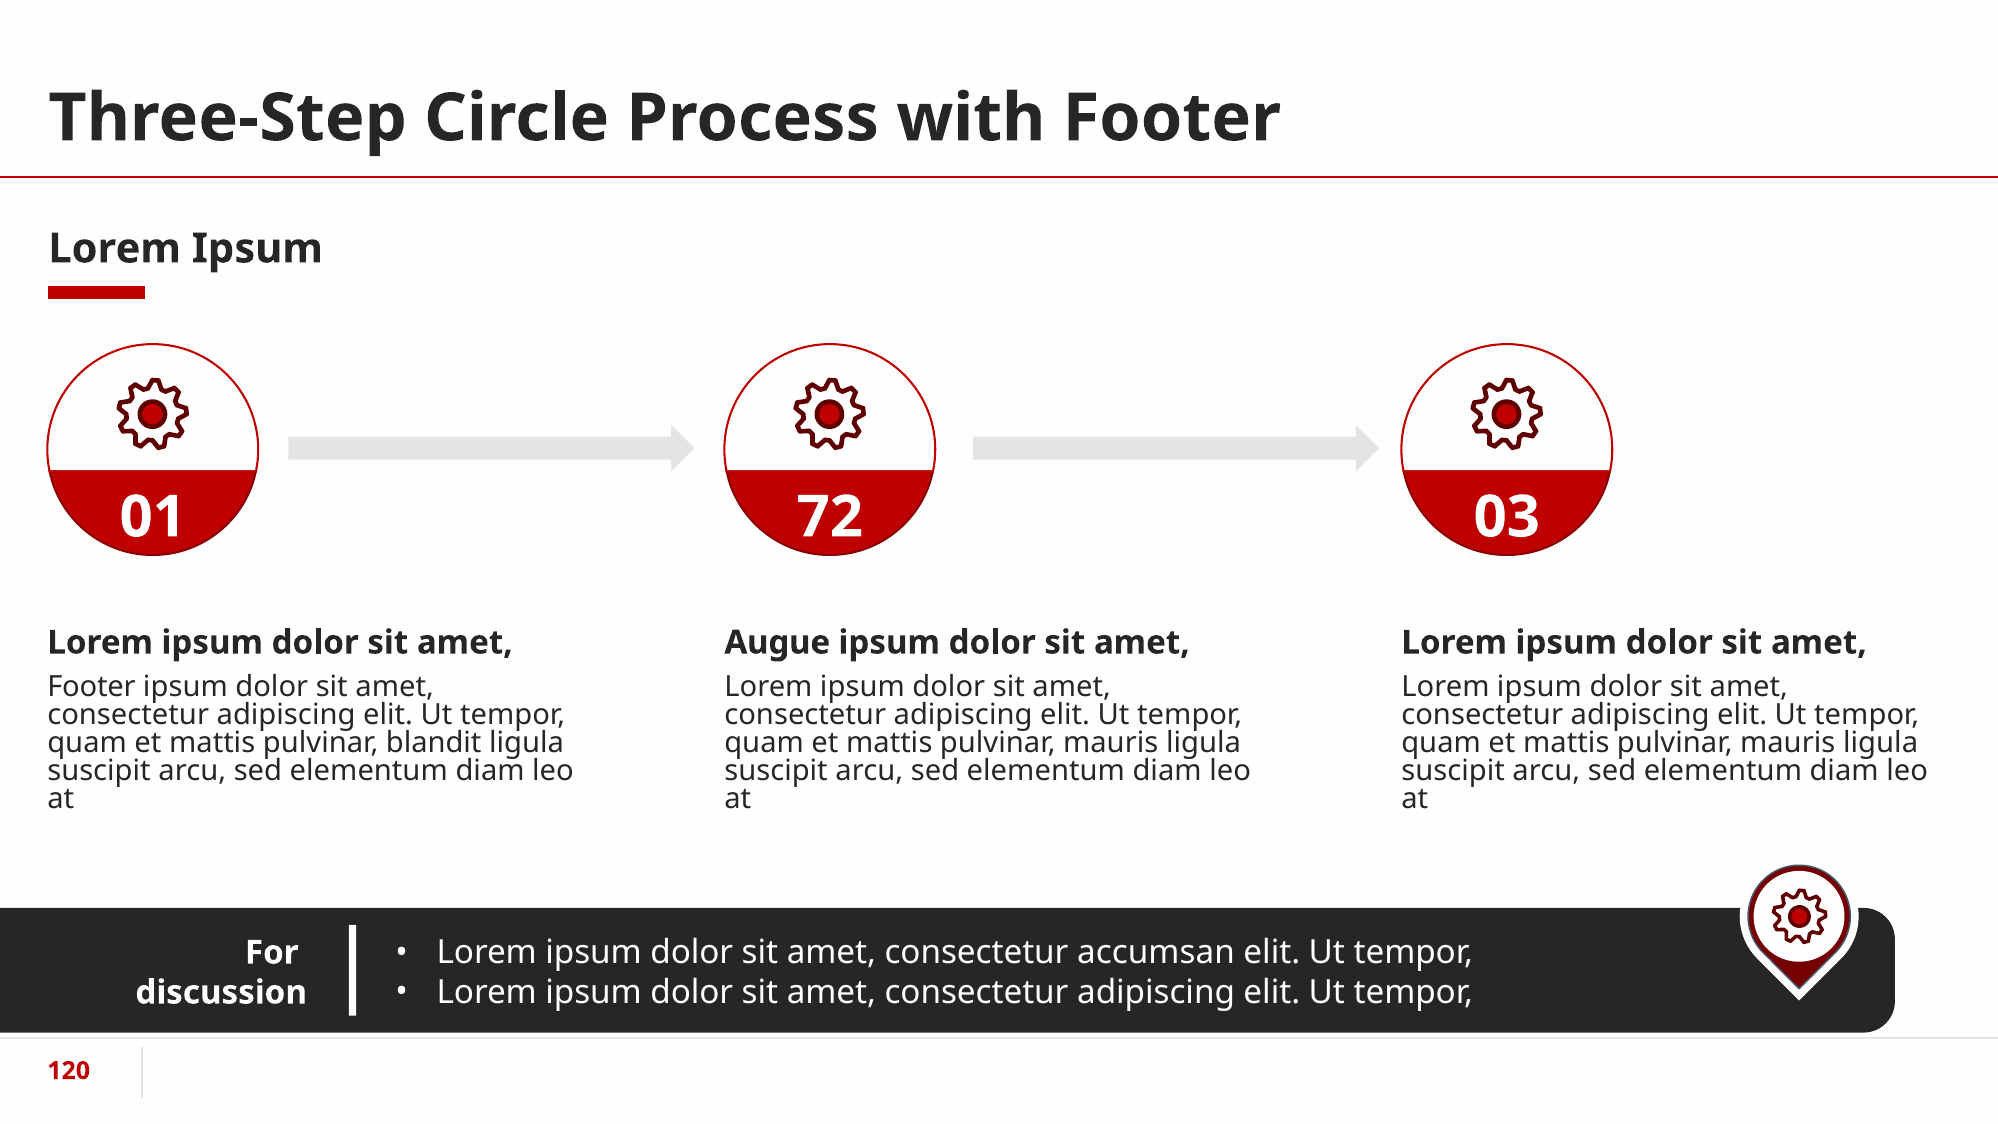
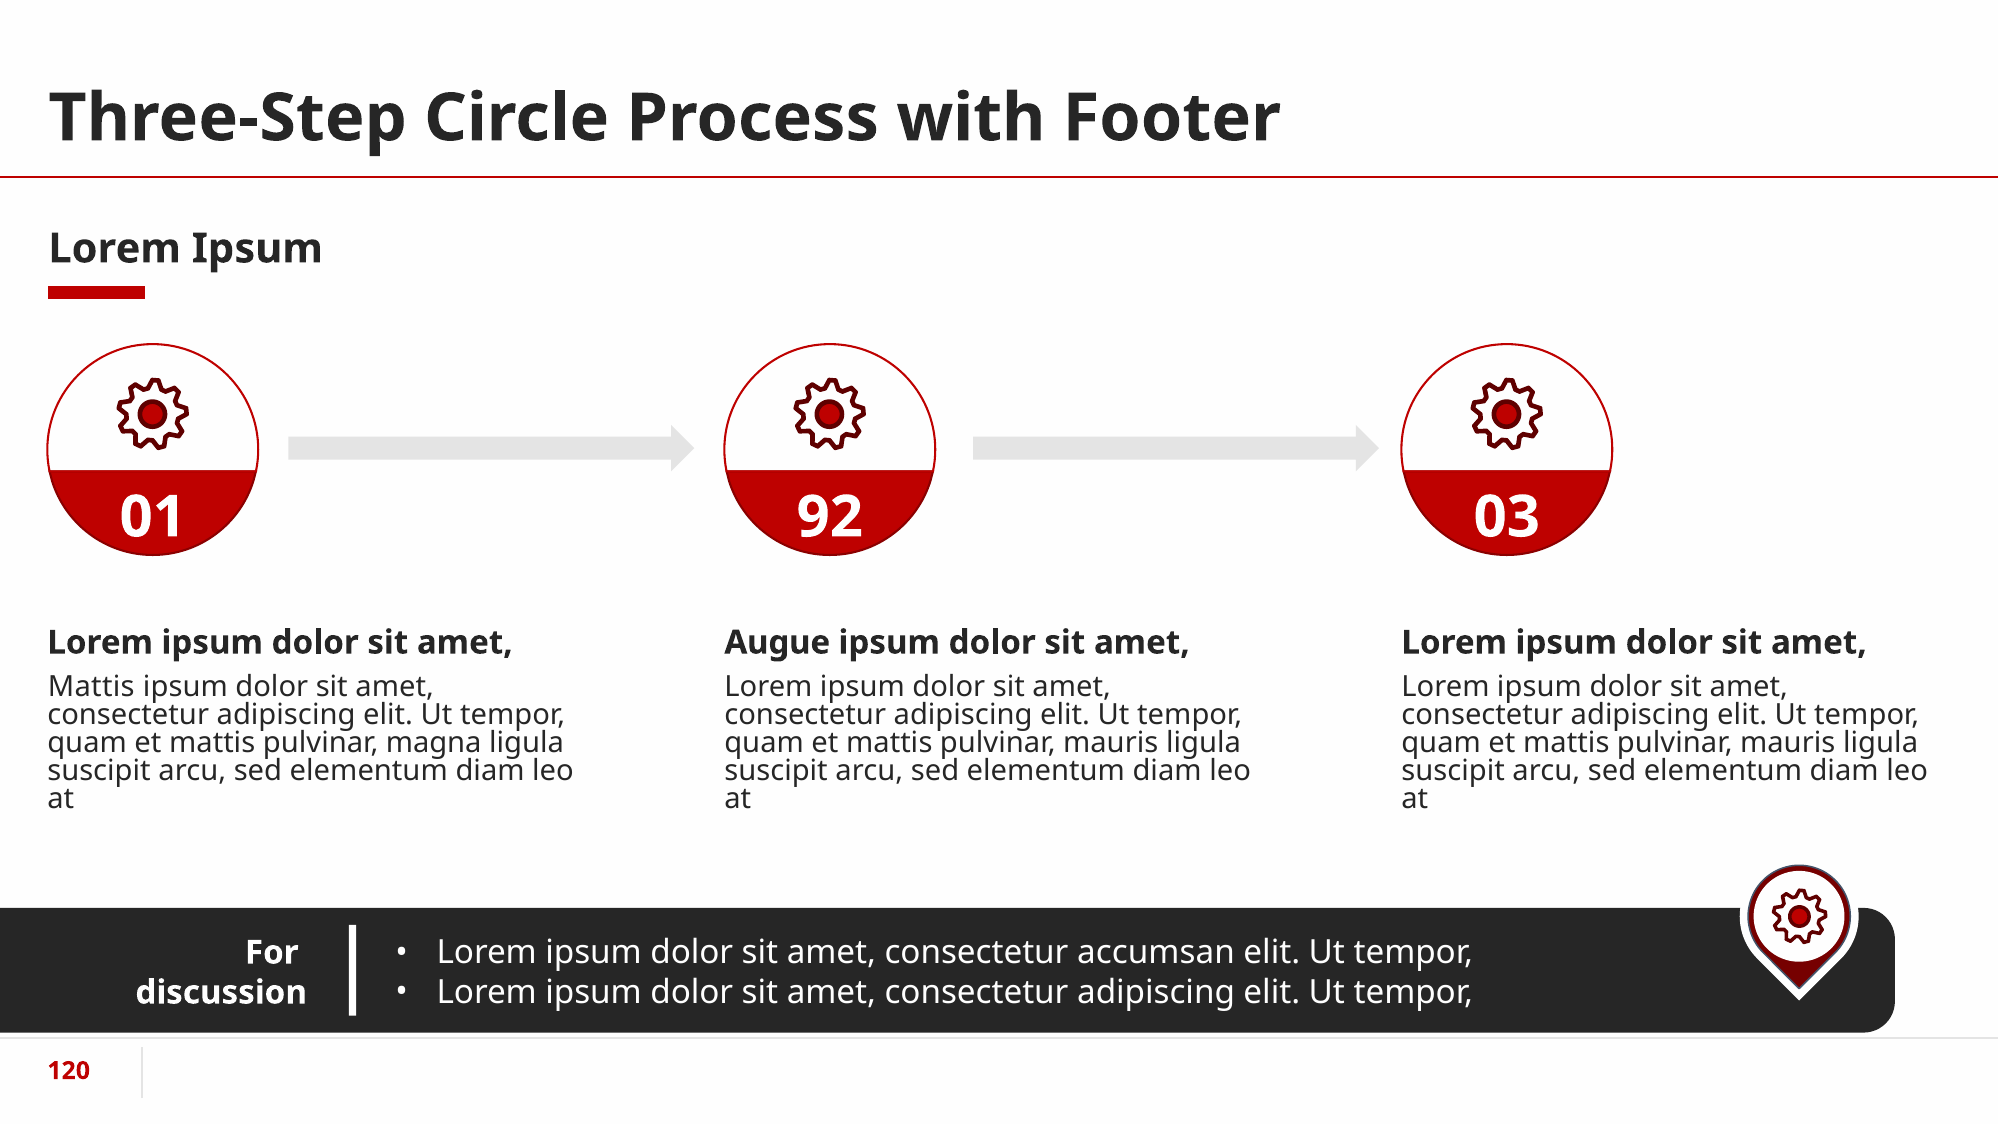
72: 72 -> 92 (830, 517)
Footer: Footer -> Mattis (91, 687)
blandit: blandit -> magna (434, 743)
